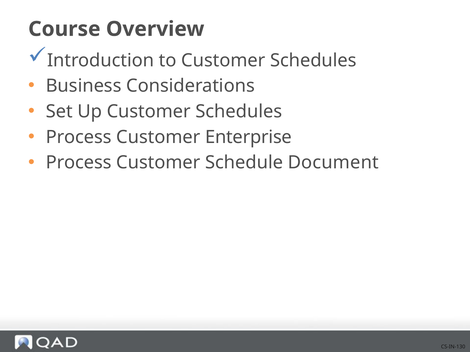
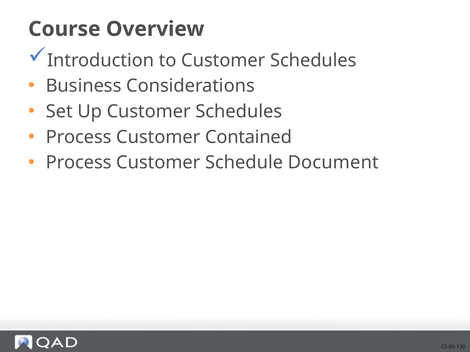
Enterprise: Enterprise -> Contained (249, 137)
